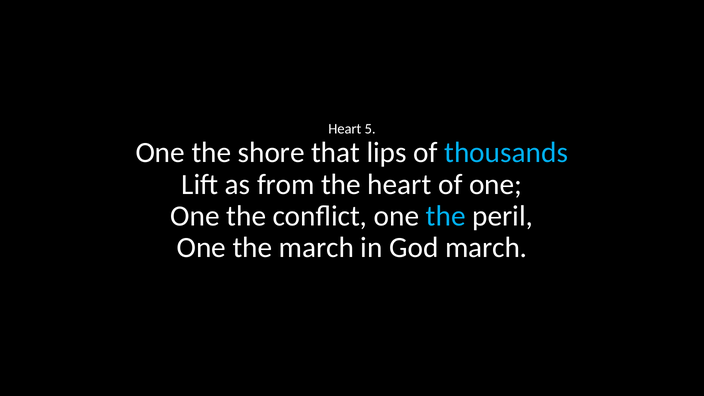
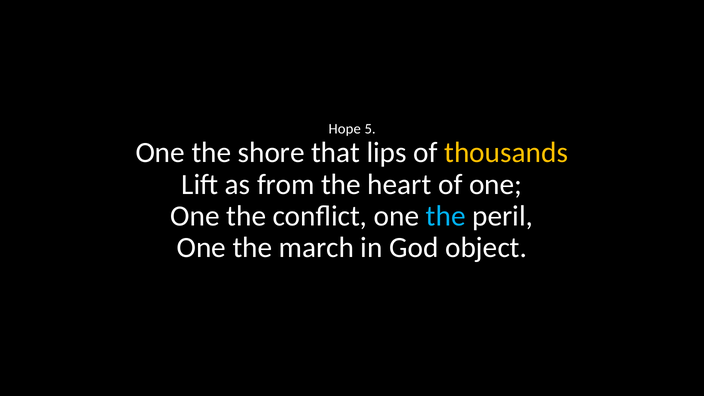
Heart: Heart -> Hope (345, 129)
thousands colour: light blue -> yellow (506, 153)
God march: march -> object (486, 248)
